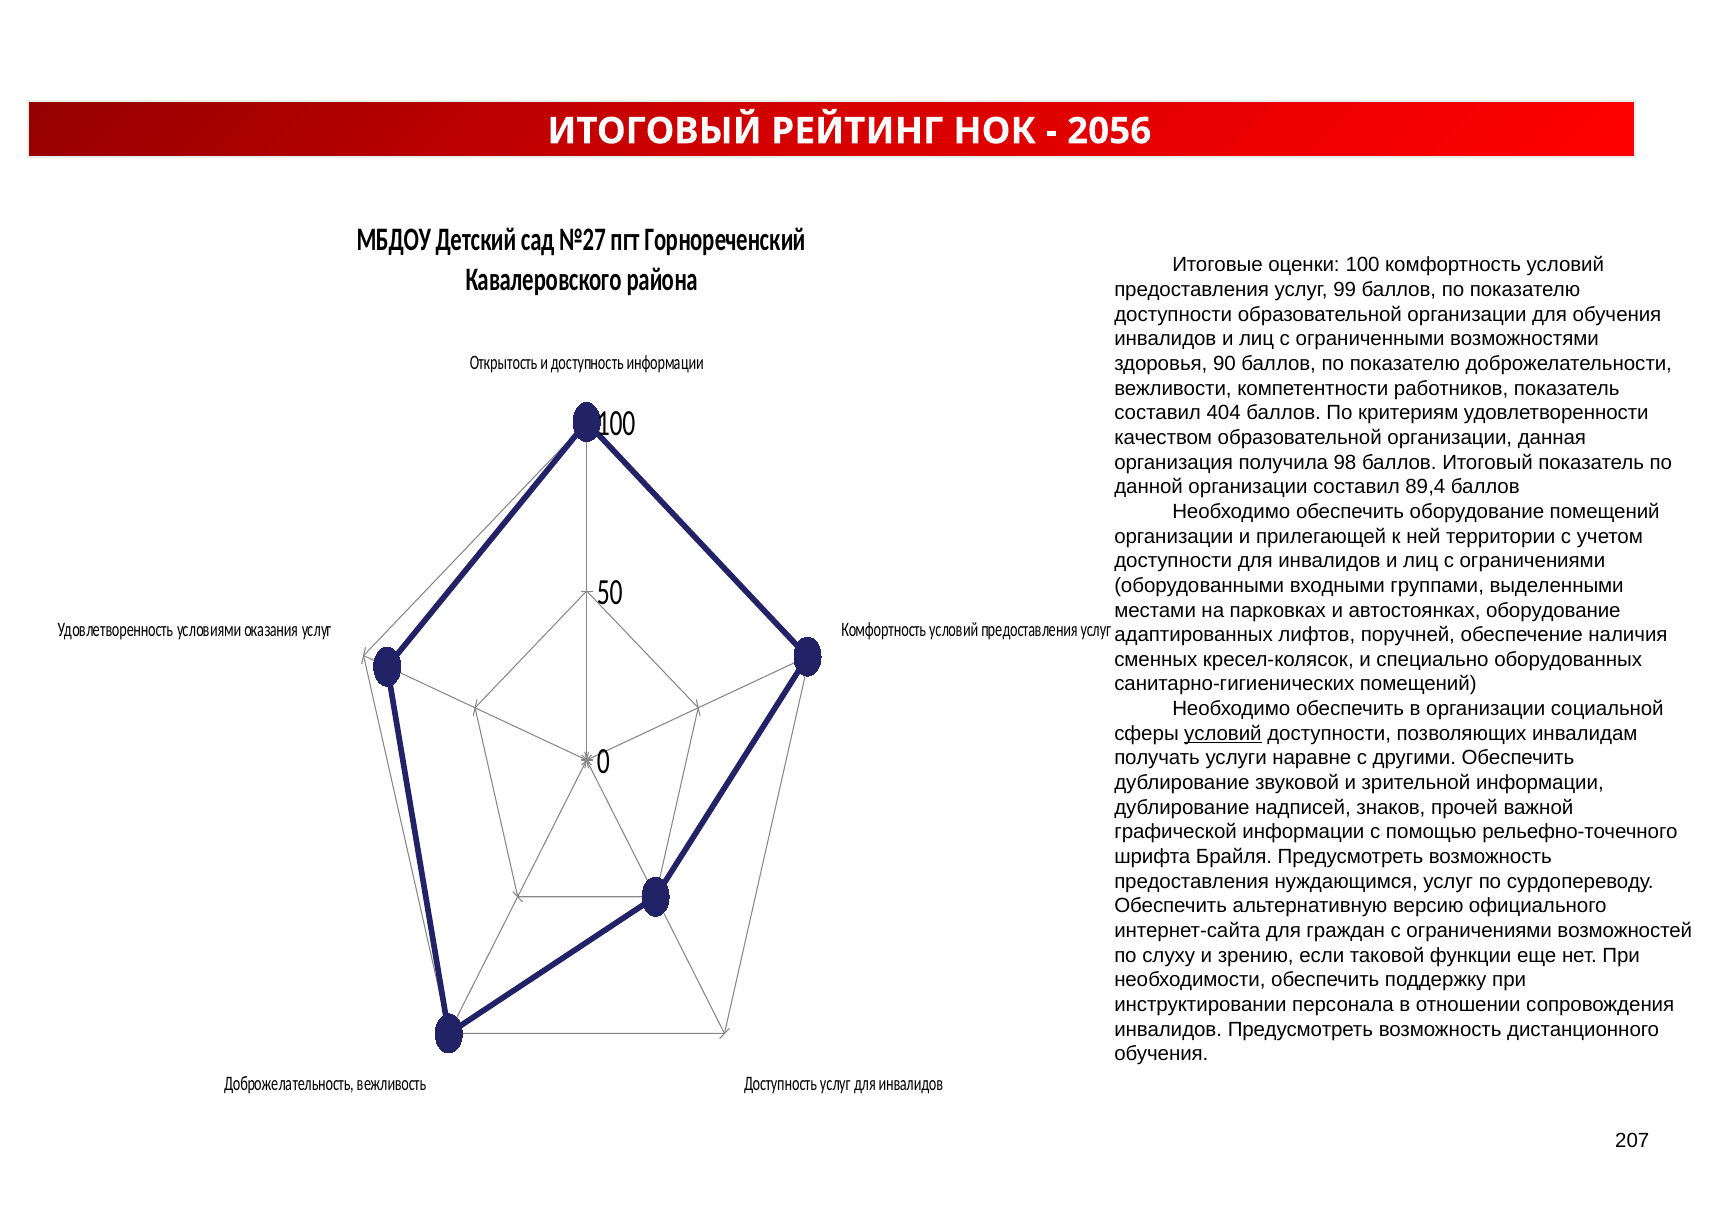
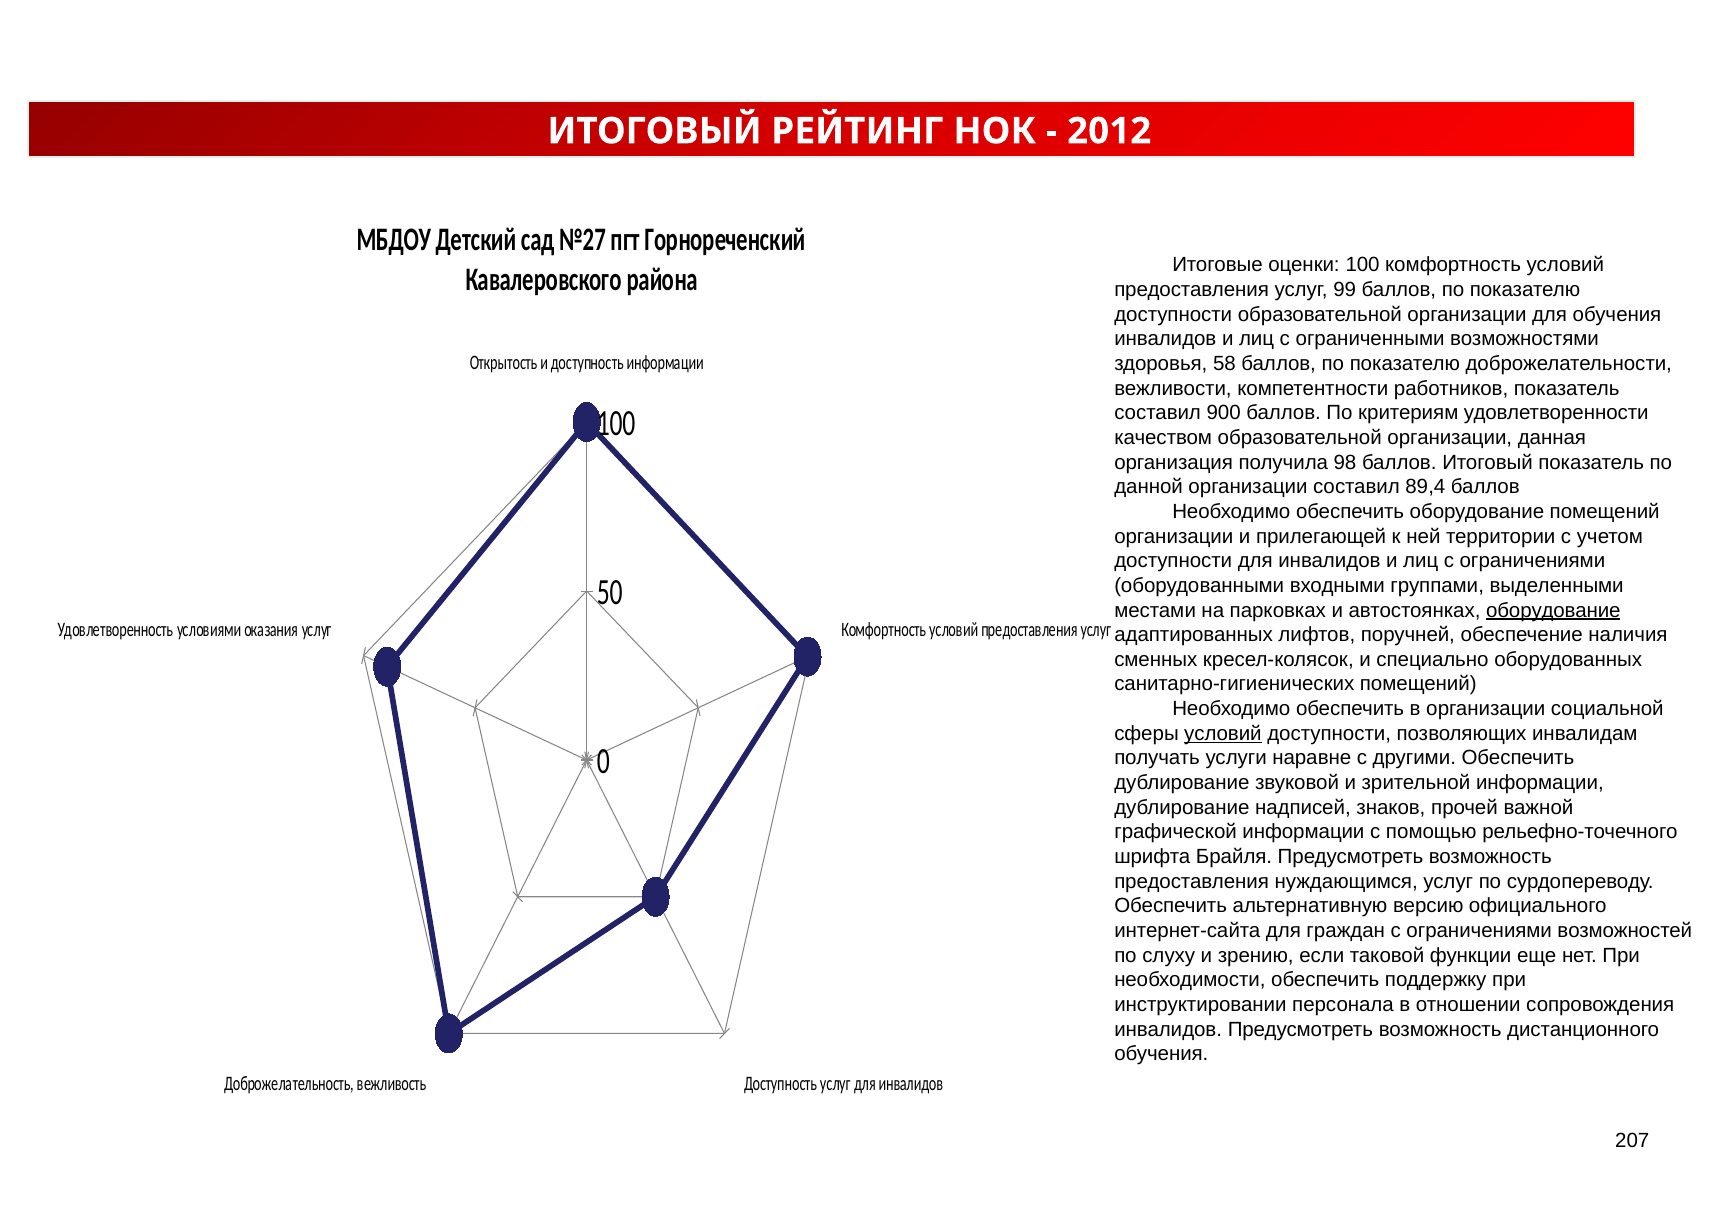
2056: 2056 -> 2012 (1109, 131)
90: 90 -> 58 (1224, 364)
404: 404 -> 900 (1224, 413)
оборудование underline: none -> present (1553, 610)
